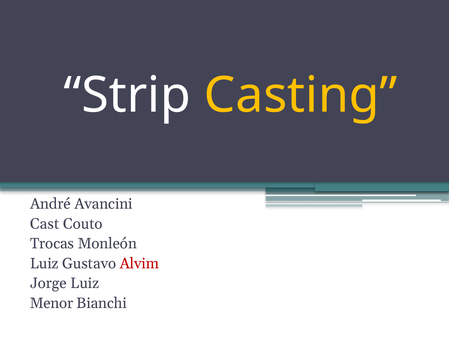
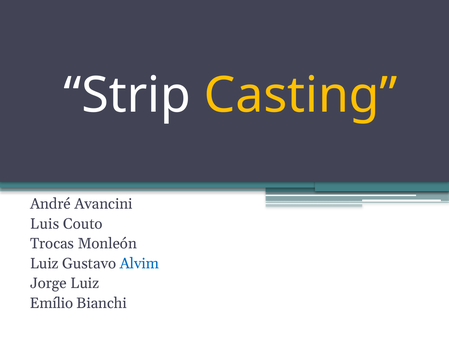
Cast: Cast -> Luis (45, 224)
Alvim colour: red -> blue (139, 263)
Menor: Menor -> Emílio (52, 303)
